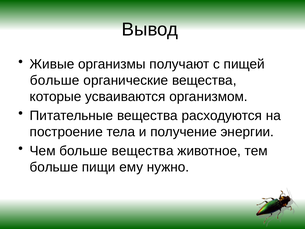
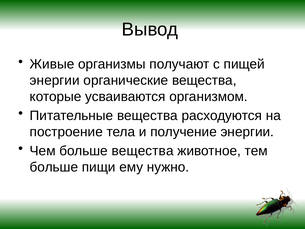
больше: больше -> энергии (55, 80)
